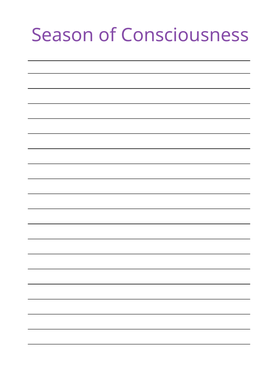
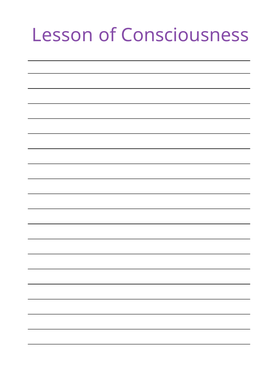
Season: Season -> Lesson (62, 35)
